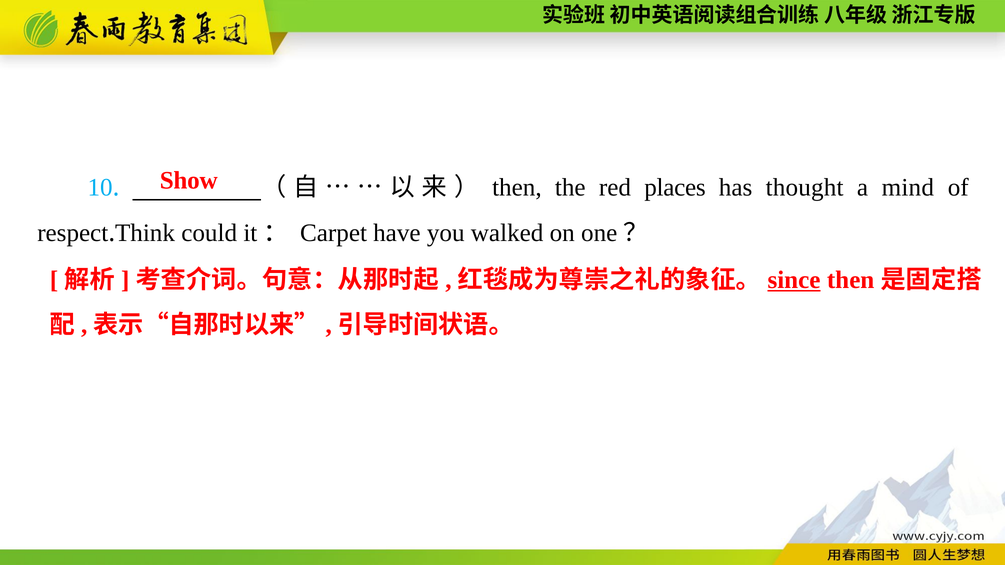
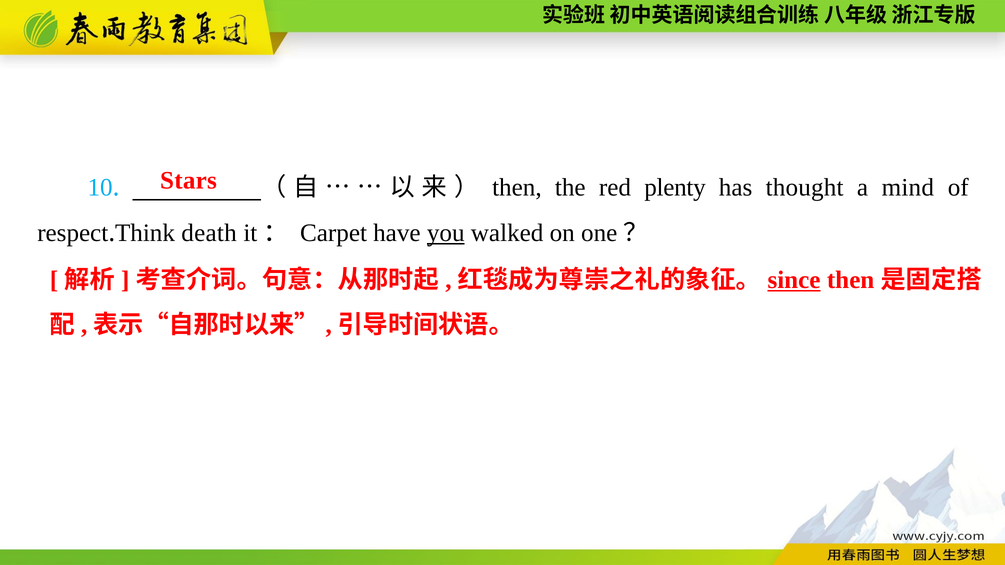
Show: Show -> Stars (188, 181)
places: places -> plenty (675, 188)
could: could -> death (209, 233)
you underline: none -> present (446, 233)
